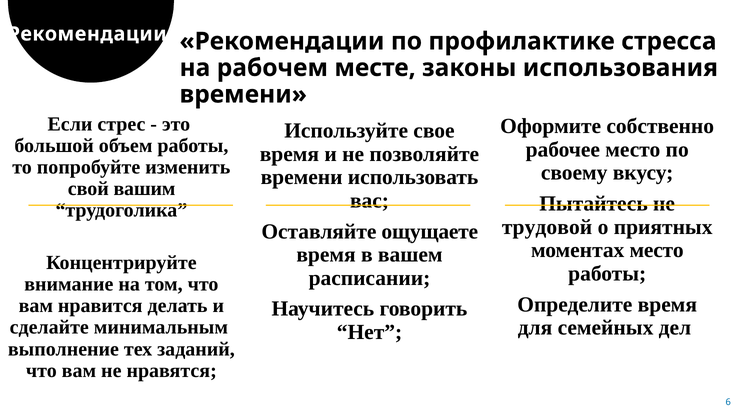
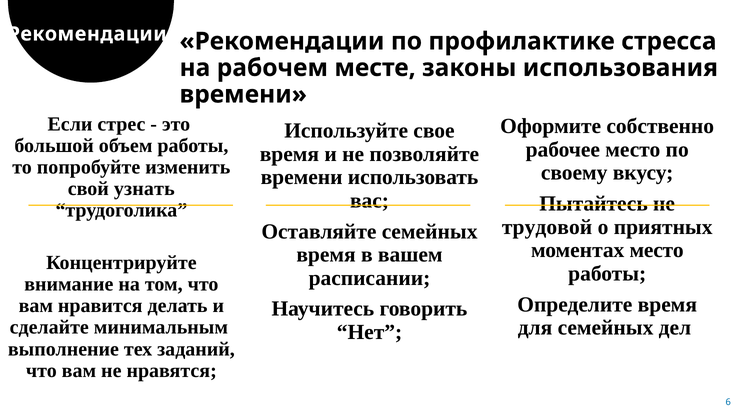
вашим: вашим -> узнать (144, 189)
Оставляйте ощущаете: ощущаете -> семейных (430, 231)
